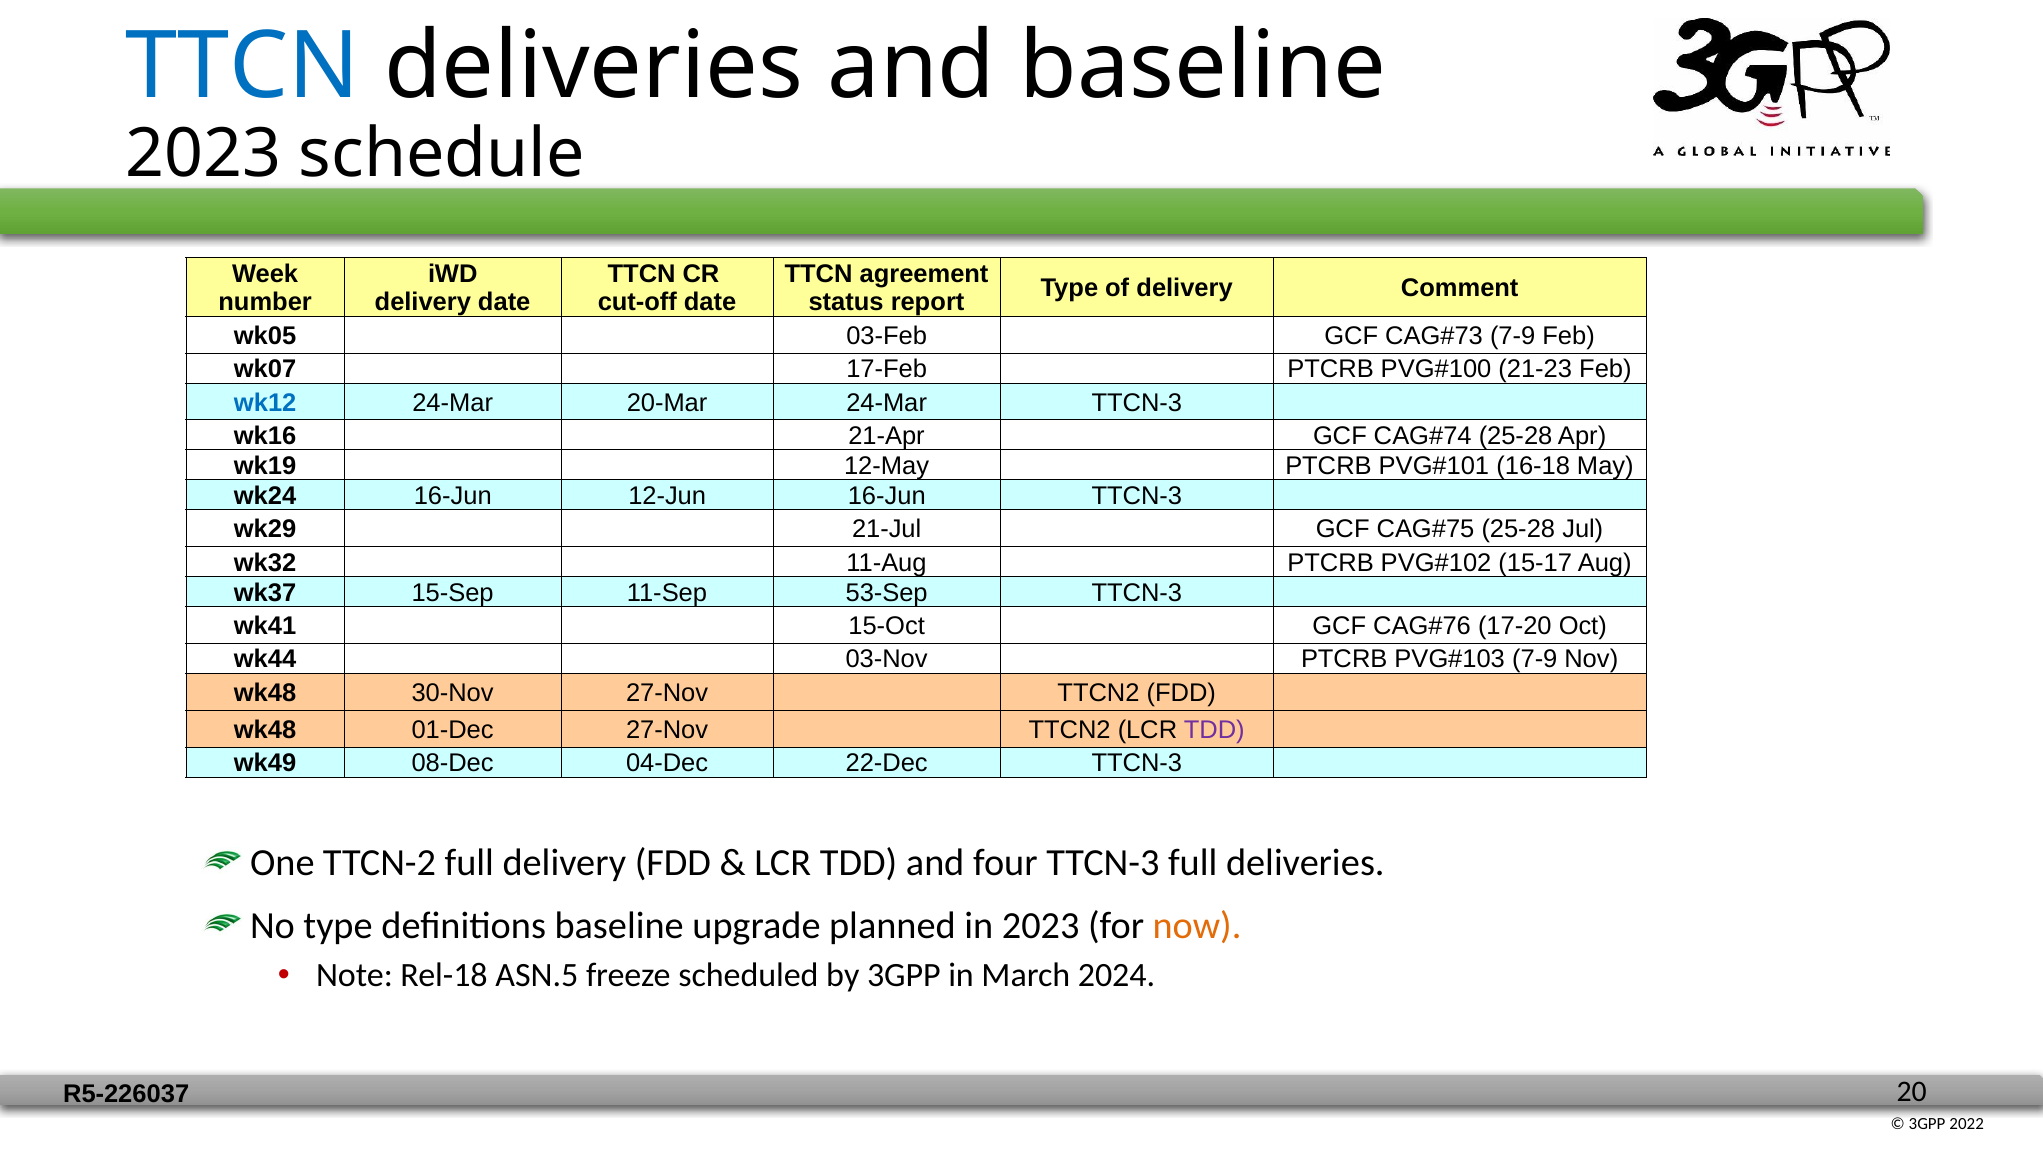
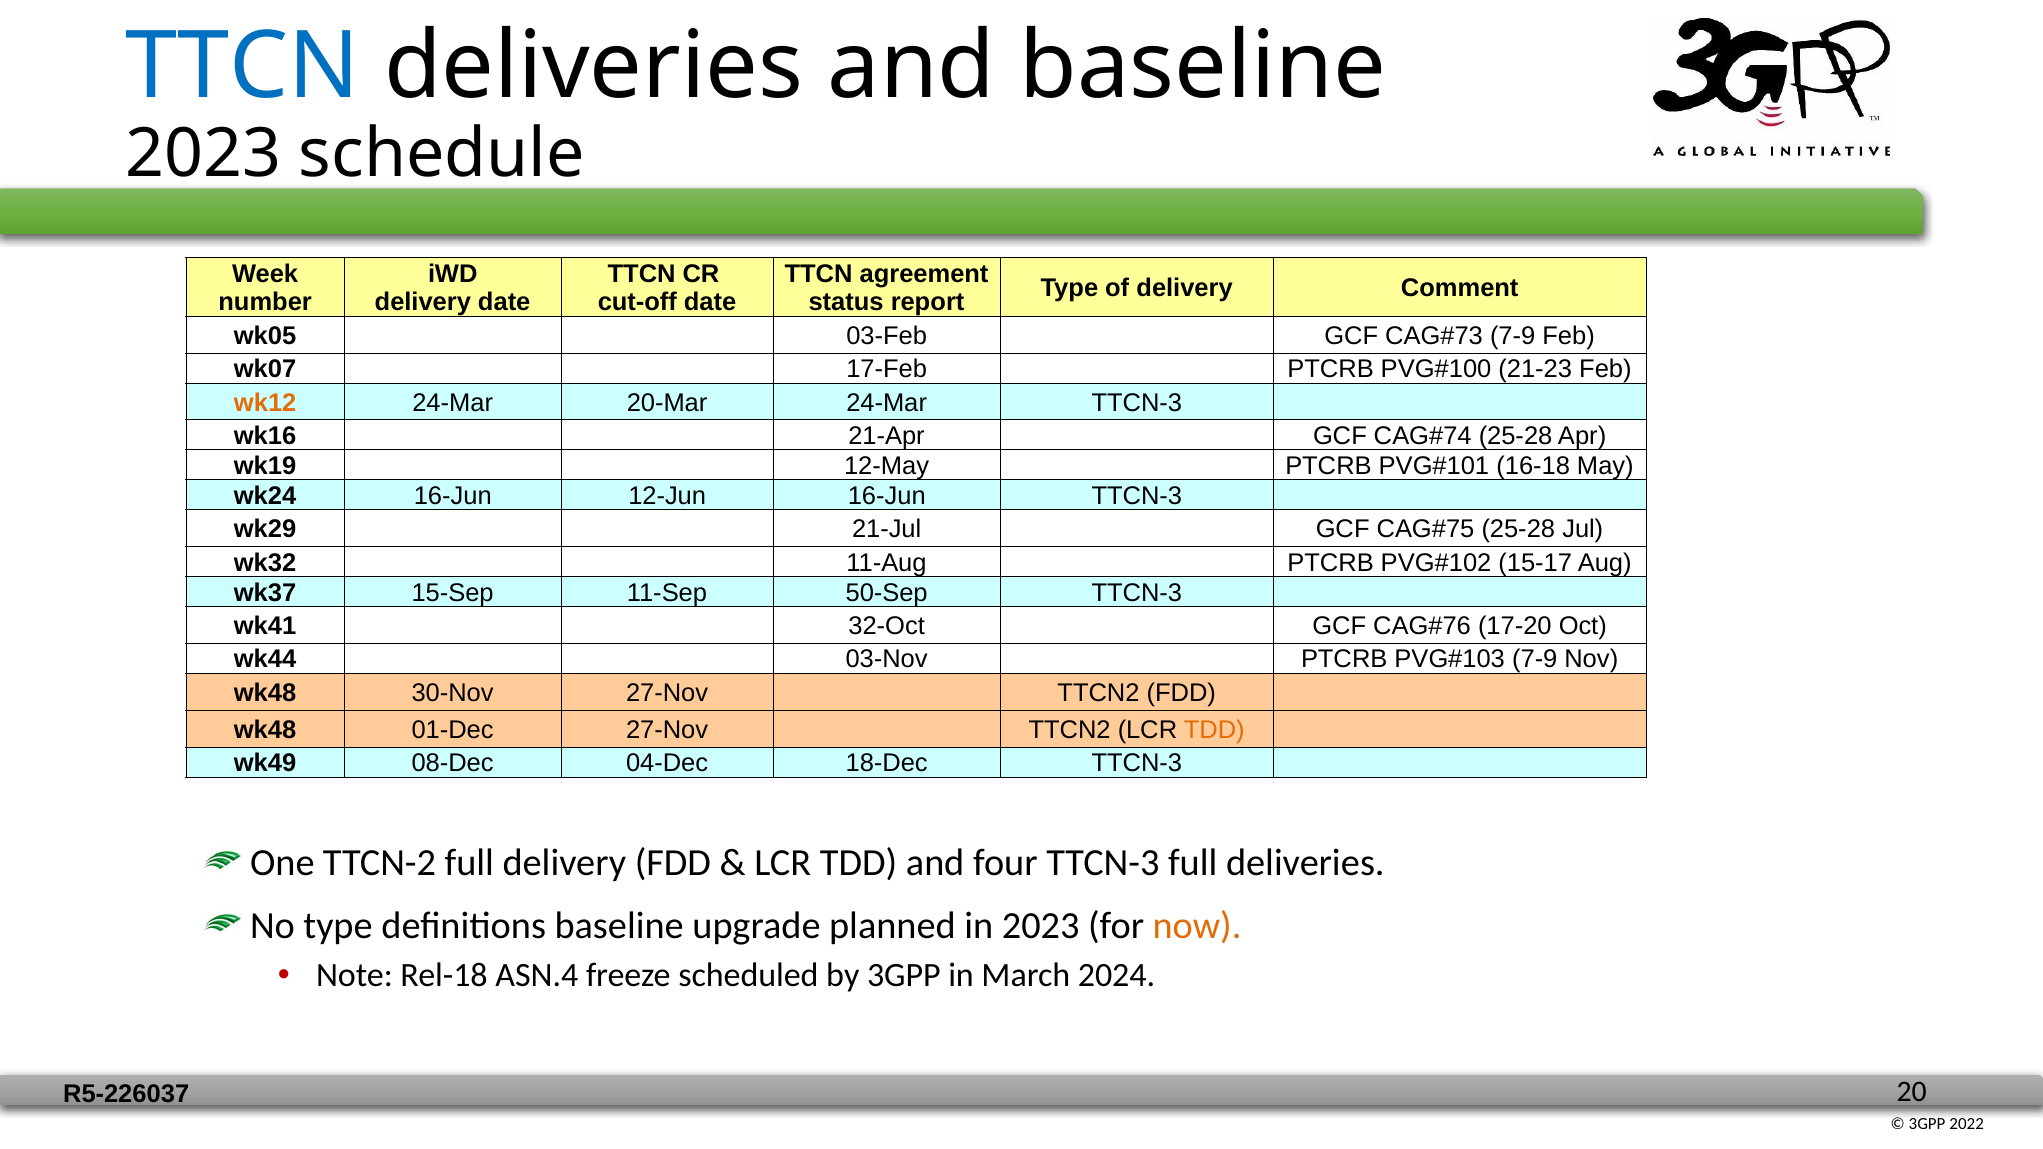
wk12 colour: blue -> orange (265, 403)
53-Sep: 53-Sep -> 50-Sep (887, 593)
15-Oct: 15-Oct -> 32-Oct (887, 626)
TDD colour: purple -> orange (1214, 730)
22-Dec: 22-Dec -> 18-Dec (887, 764)
ASN.5: ASN.5 -> ASN.4 (537, 975)
